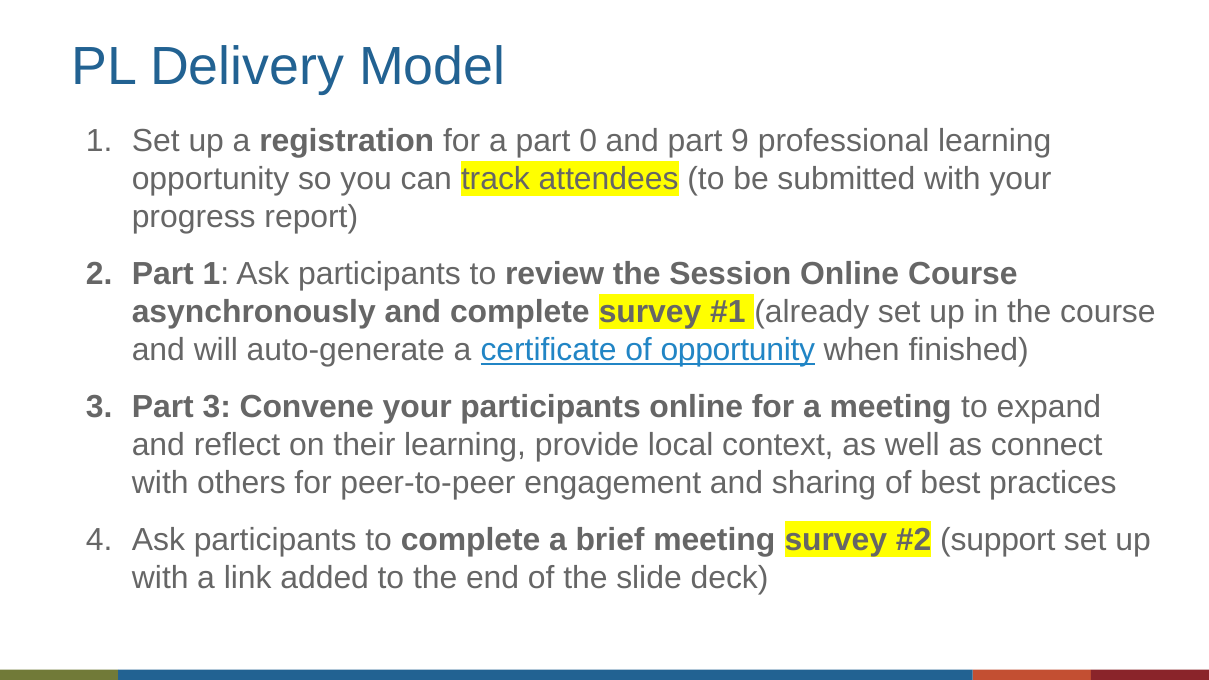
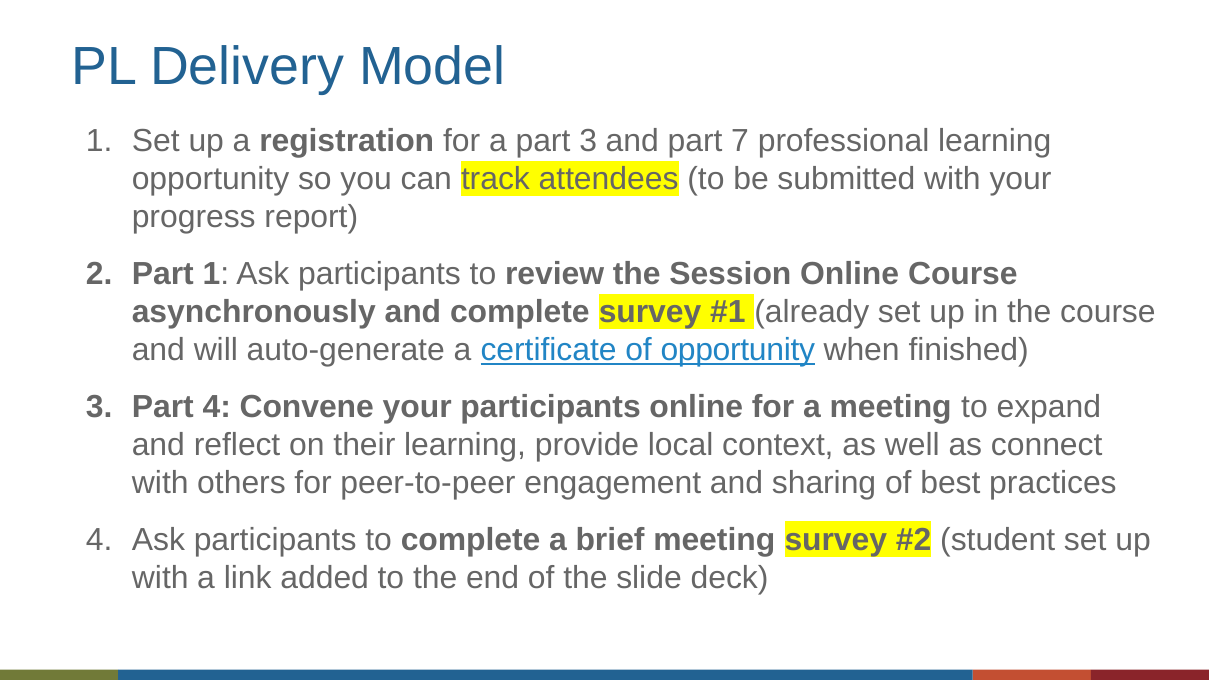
part 0: 0 -> 3 (588, 141)
9: 9 -> 7 (740, 141)
Part 3: 3 -> 4 (217, 407)
support: support -> student (998, 540)
